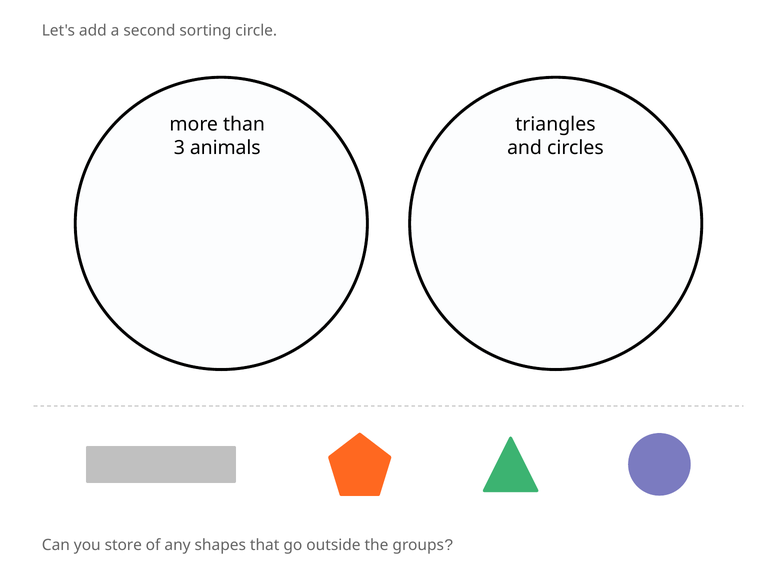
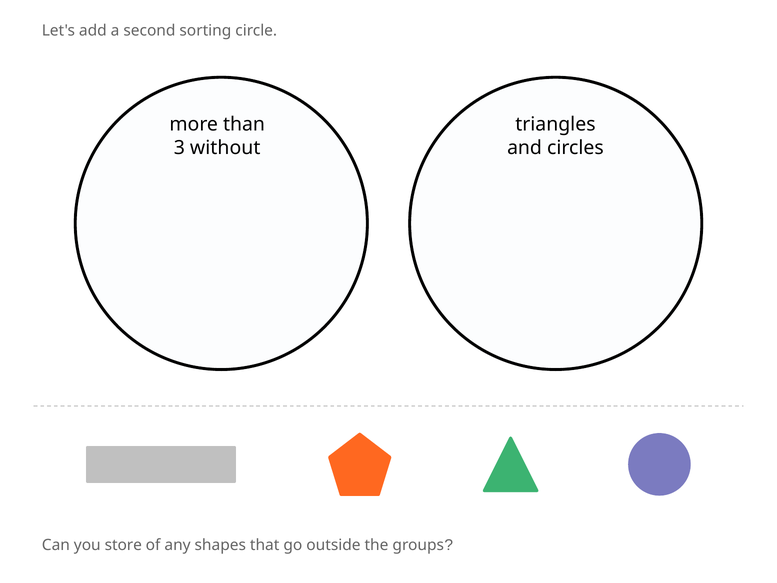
animals: animals -> without (225, 148)
